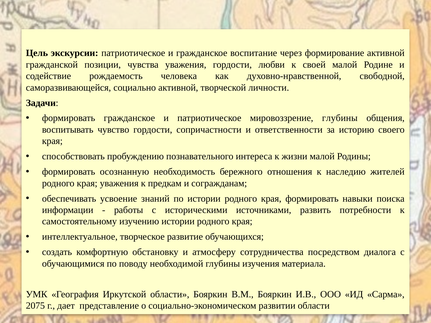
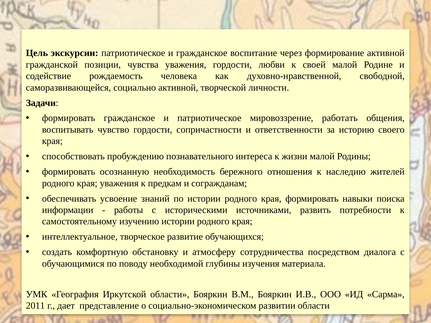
мировоззрение глубины: глубины -> работать (340, 118)
2075: 2075 -> 2011 (35, 306)
